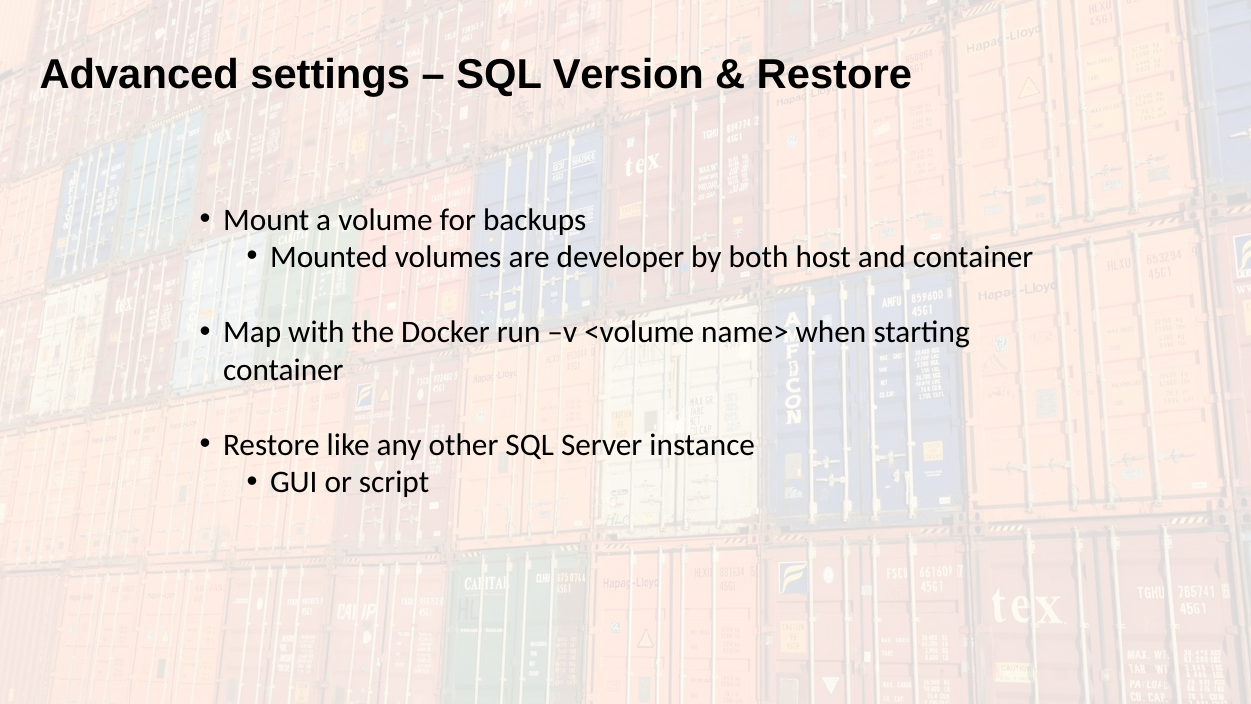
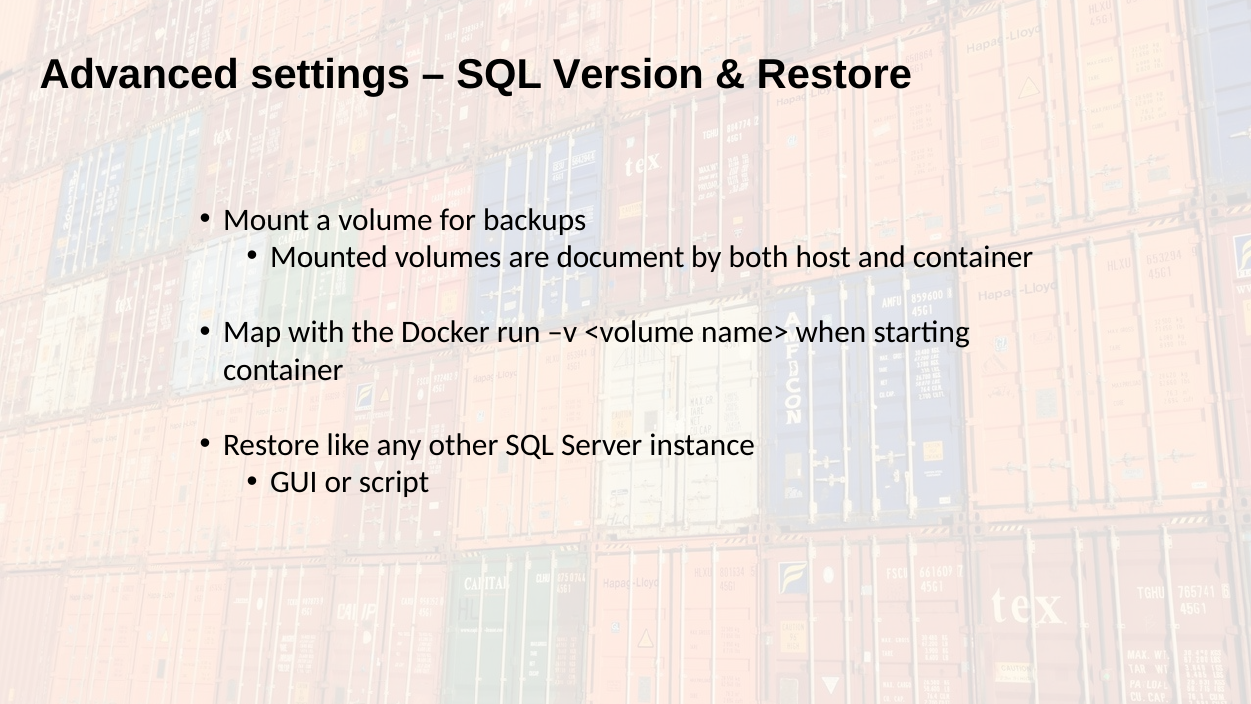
developer: developer -> document (621, 257)
